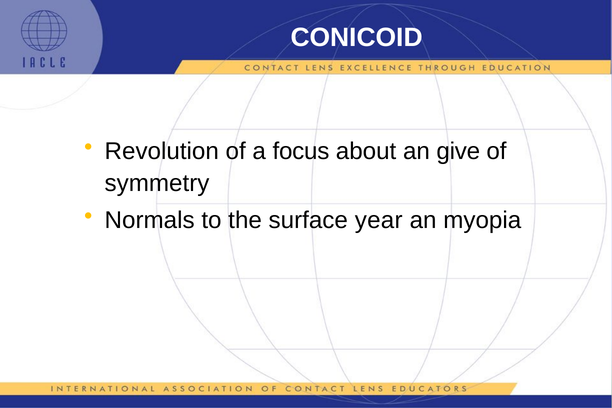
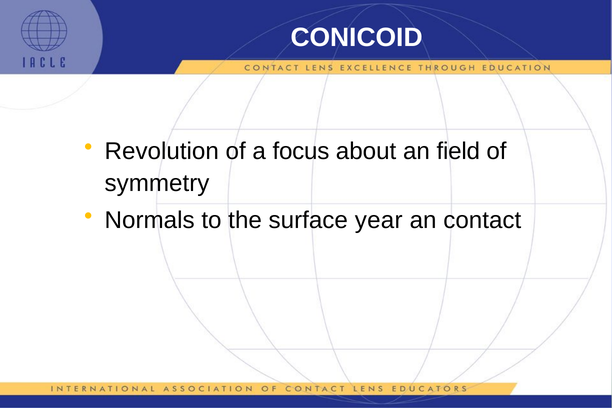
give: give -> field (458, 151)
myopia: myopia -> contact (482, 220)
